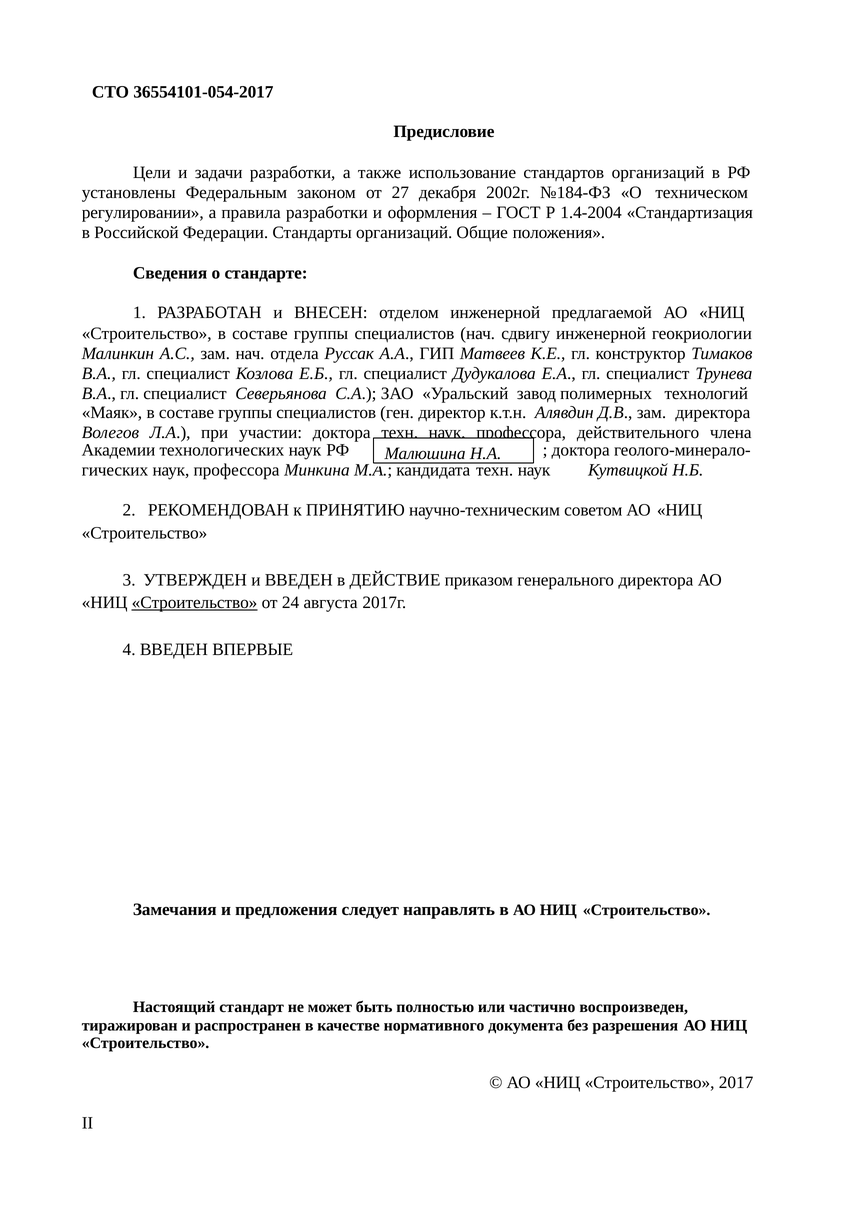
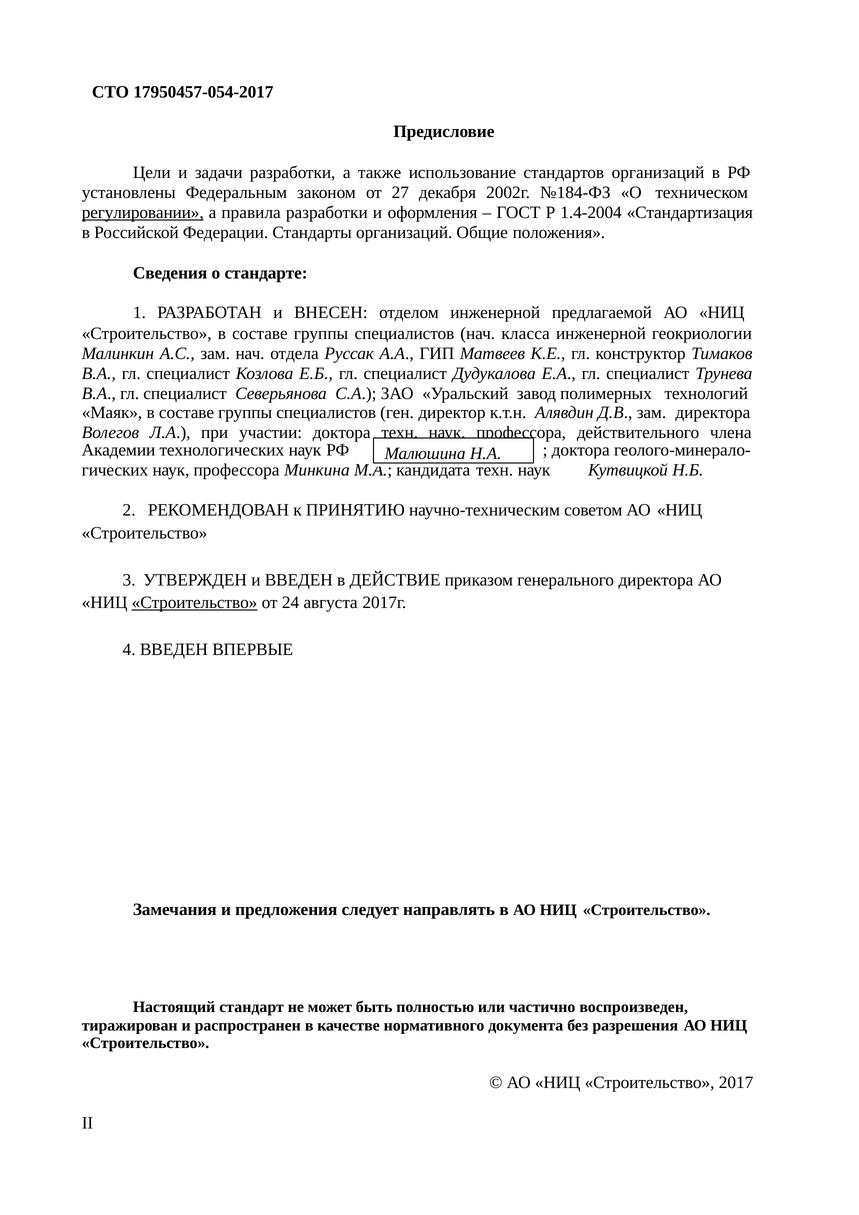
36554101-054-2017: 36554101-054-2017 -> 17950457-054-2017 (203, 92)
регулировании underline: none -> present (143, 213)
сдвигу: сдвигу -> класса (526, 334)
